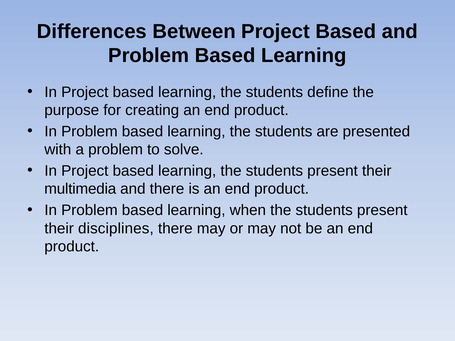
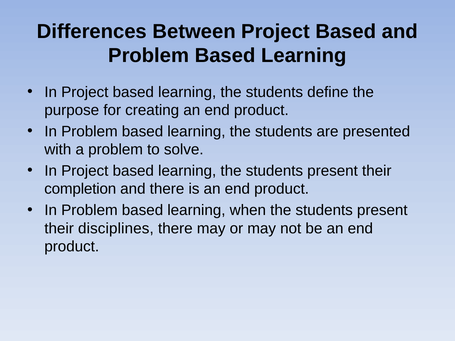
multimedia: multimedia -> completion (80, 189)
